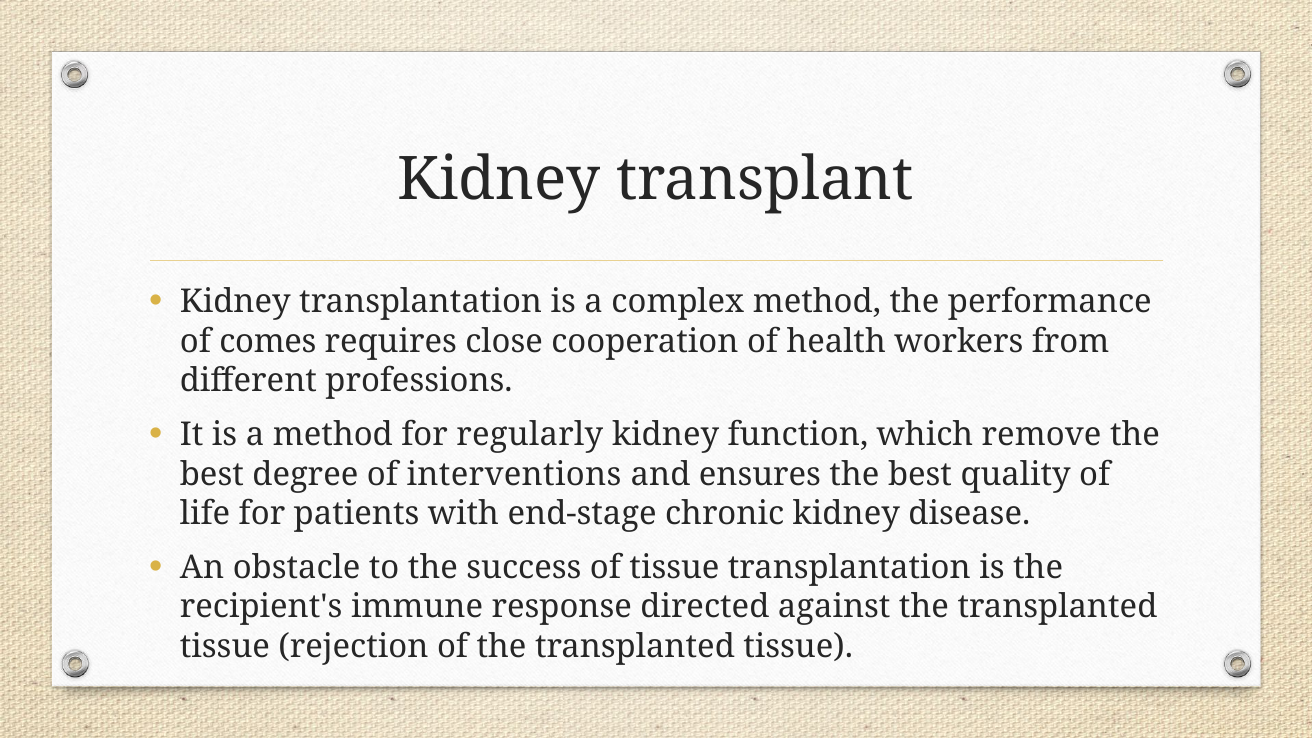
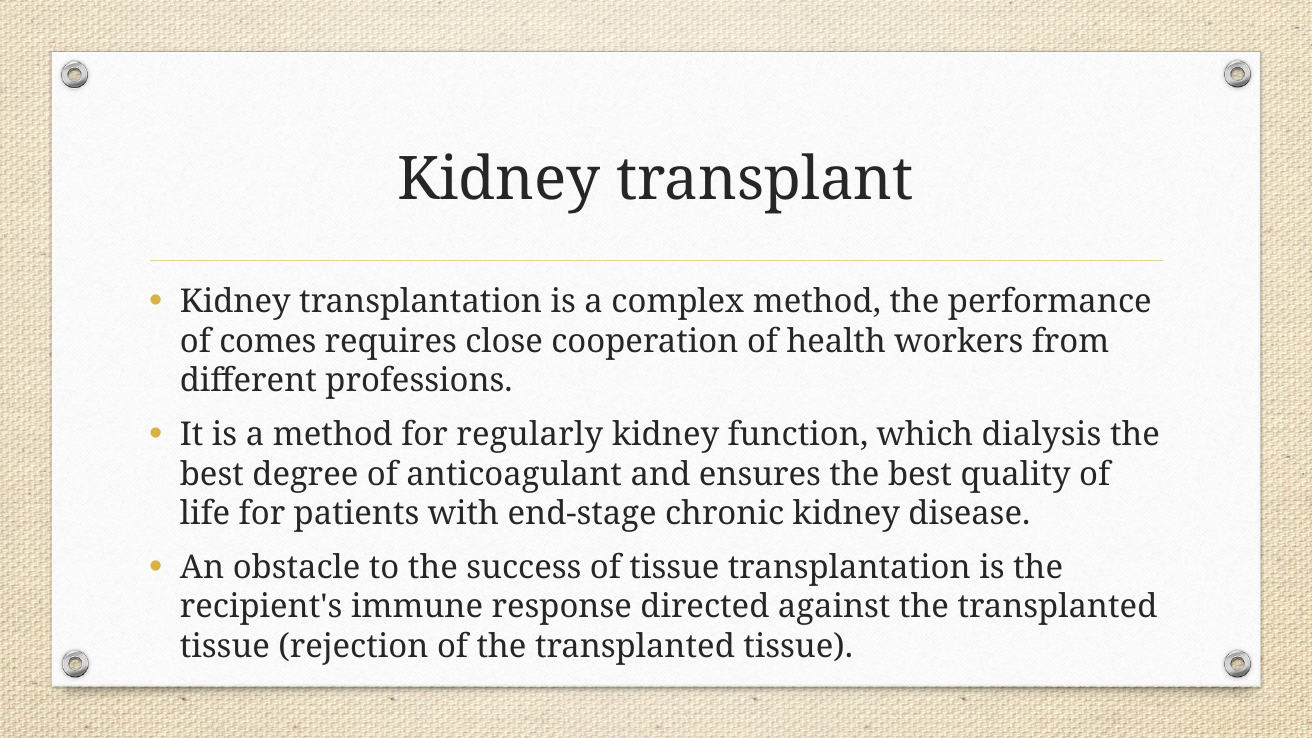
remove: remove -> dialysis (1042, 435)
interventions: interventions -> anticoagulant (514, 474)
